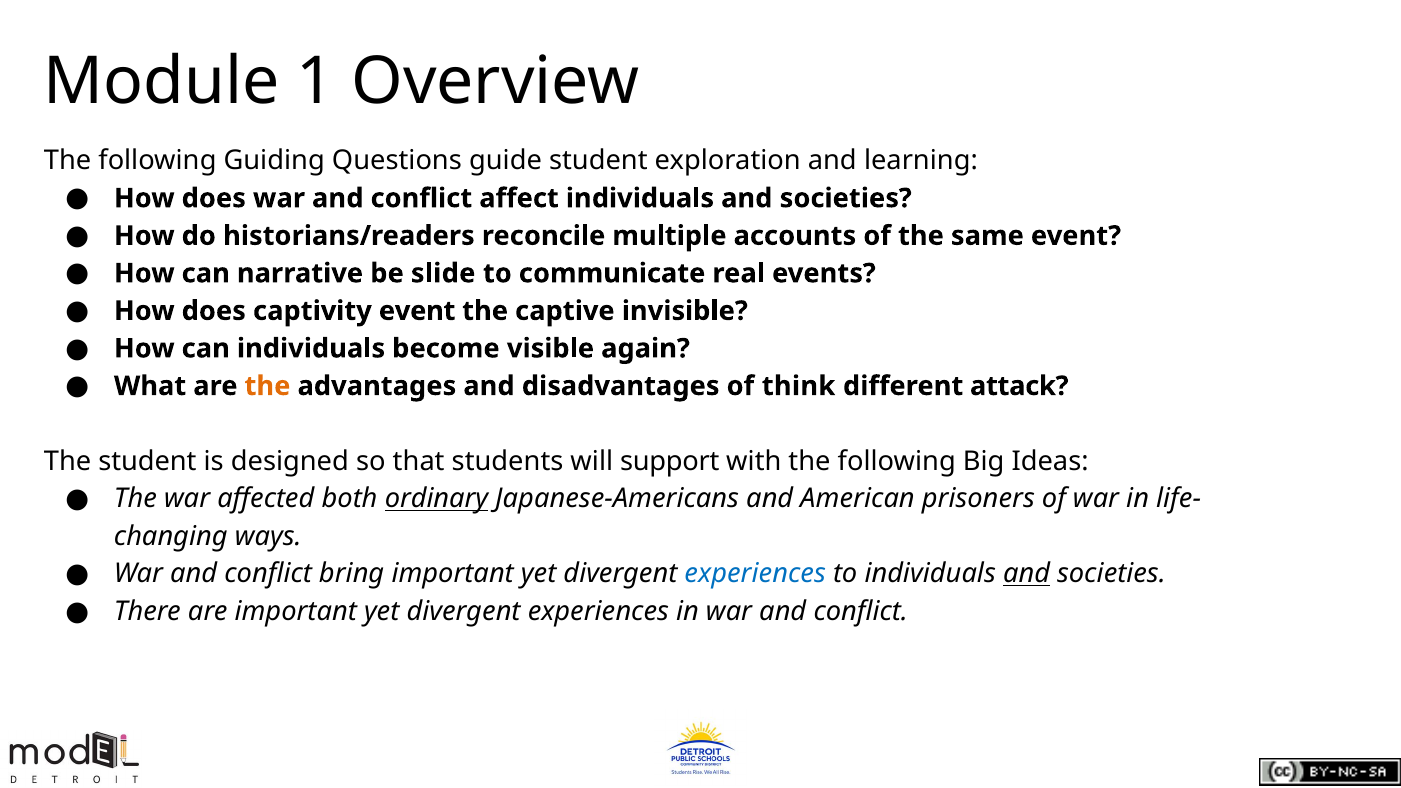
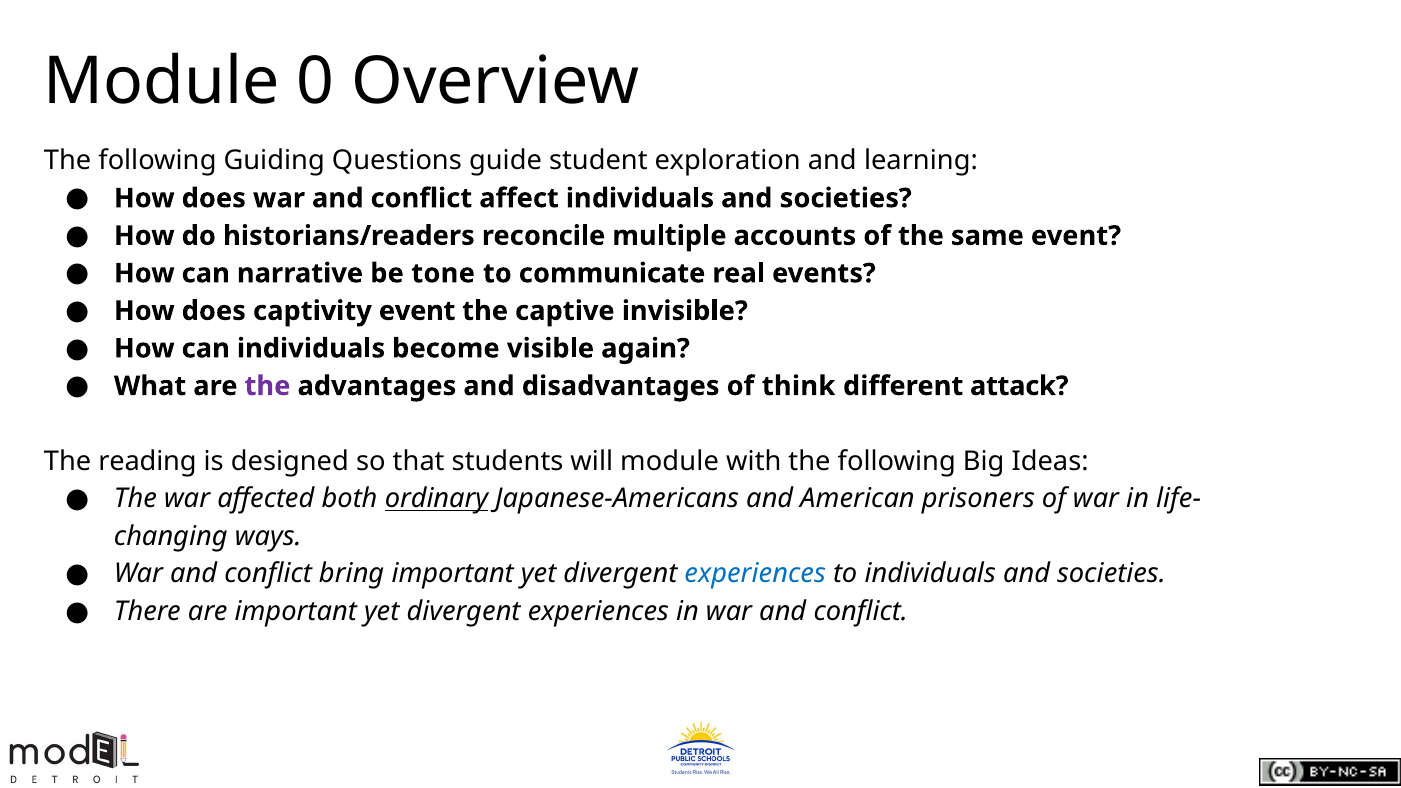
1: 1 -> 0 (316, 82)
slide: slide -> tone (443, 273)
the colour: orange -> purple (268, 386)
The student: student -> reading (147, 461)
will support: support -> module (670, 461)
and underline: present -> none (1027, 574)
